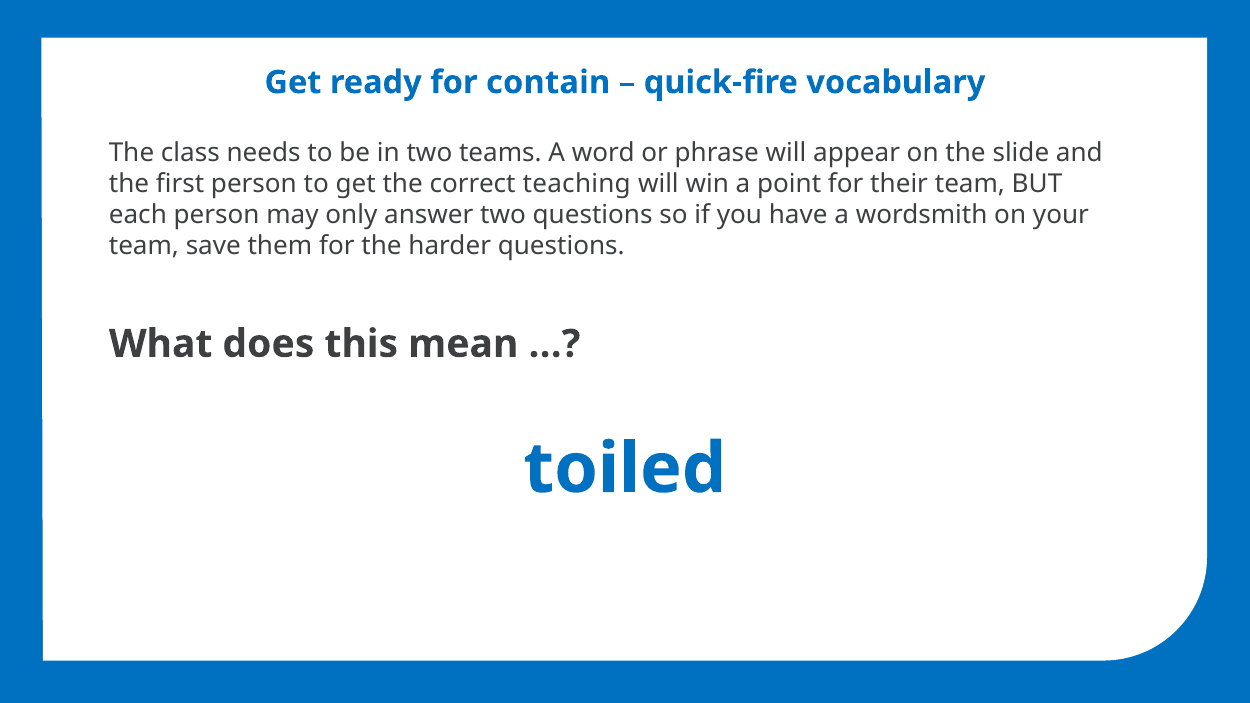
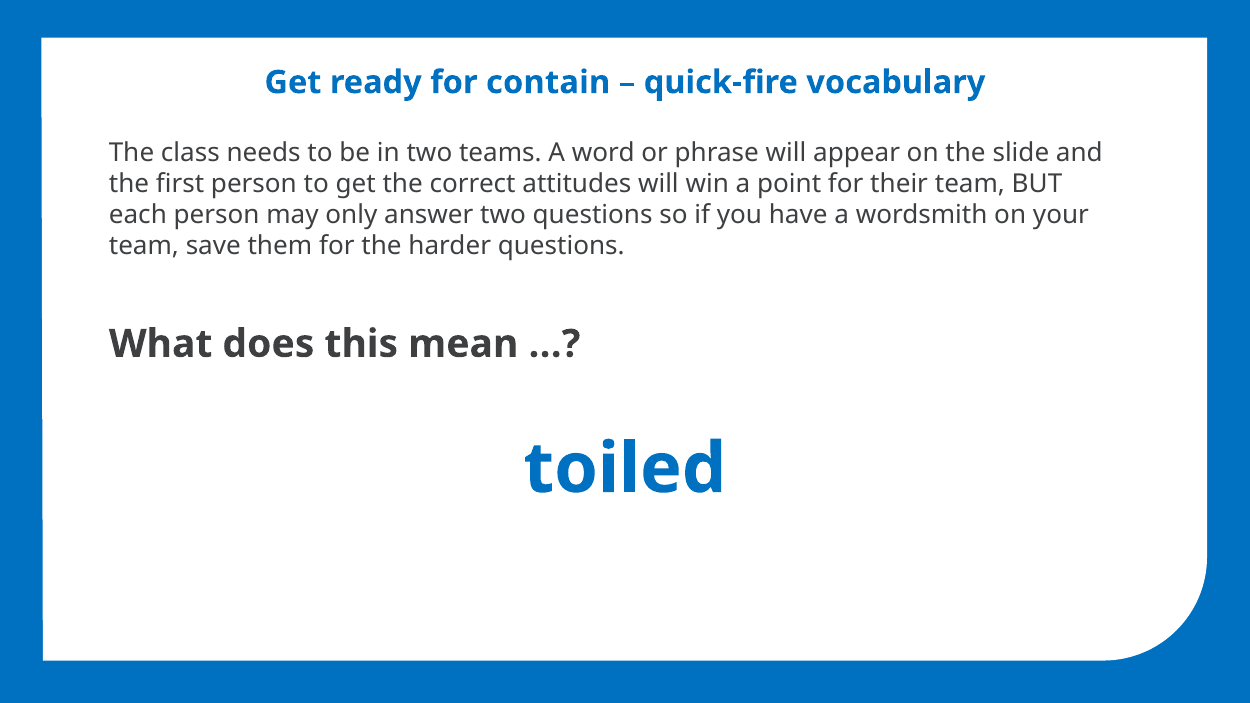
teaching: teaching -> attitudes (577, 184)
